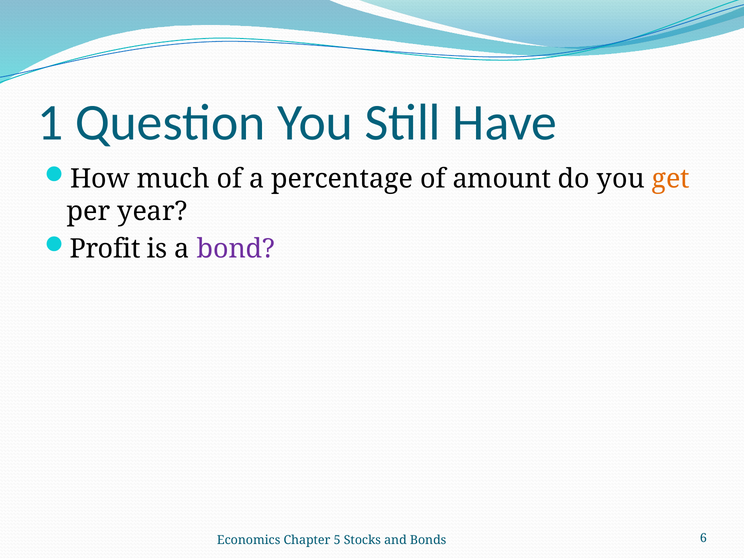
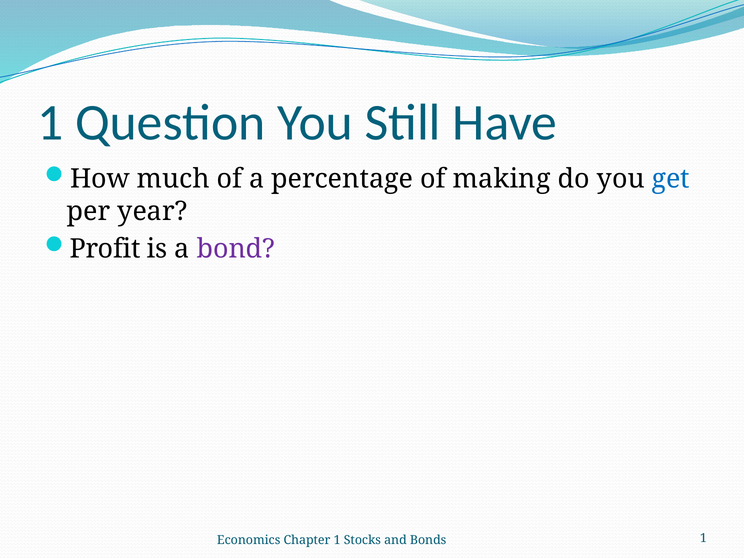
amount: amount -> making (502, 179)
get colour: orange -> blue (671, 179)
Chapter 5: 5 -> 1 (337, 540)
Bonds 6: 6 -> 1 (703, 538)
